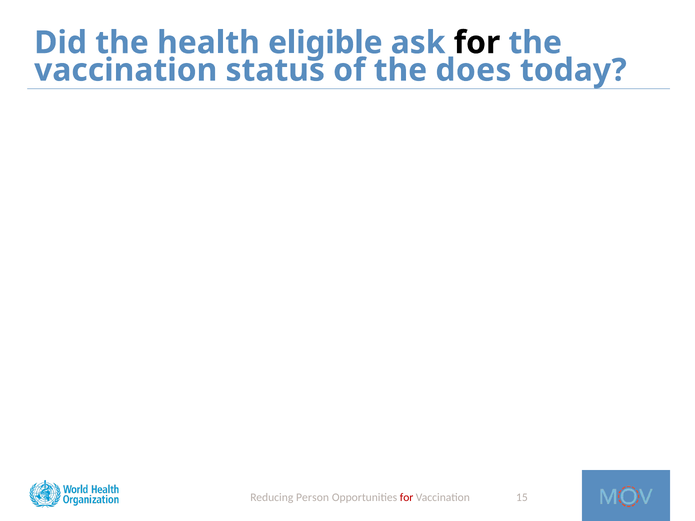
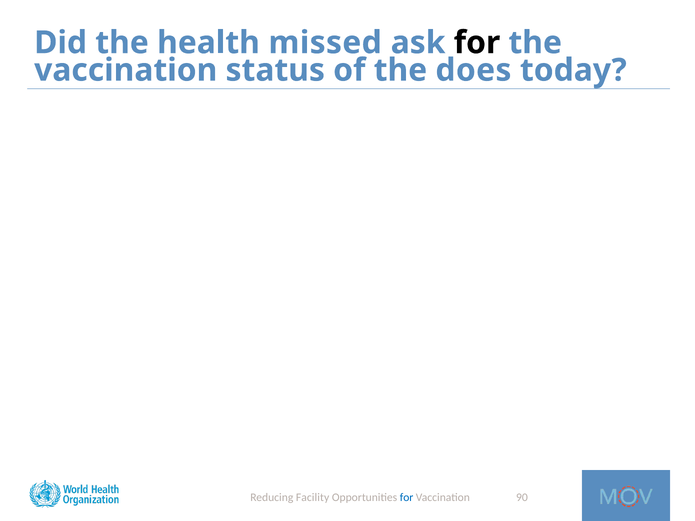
eligible: eligible -> missed (325, 43)
Person: Person -> Facility (313, 498)
for colour: red -> blue (407, 498)
15: 15 -> 90 (522, 498)
